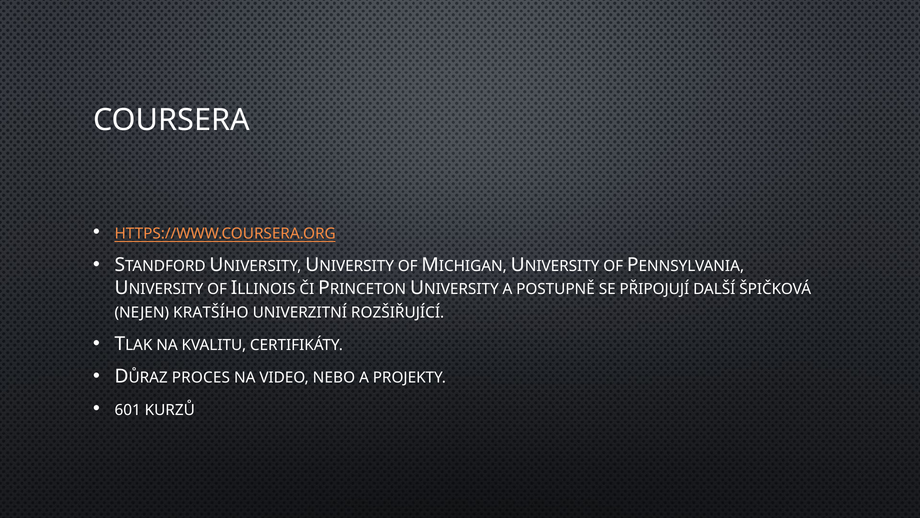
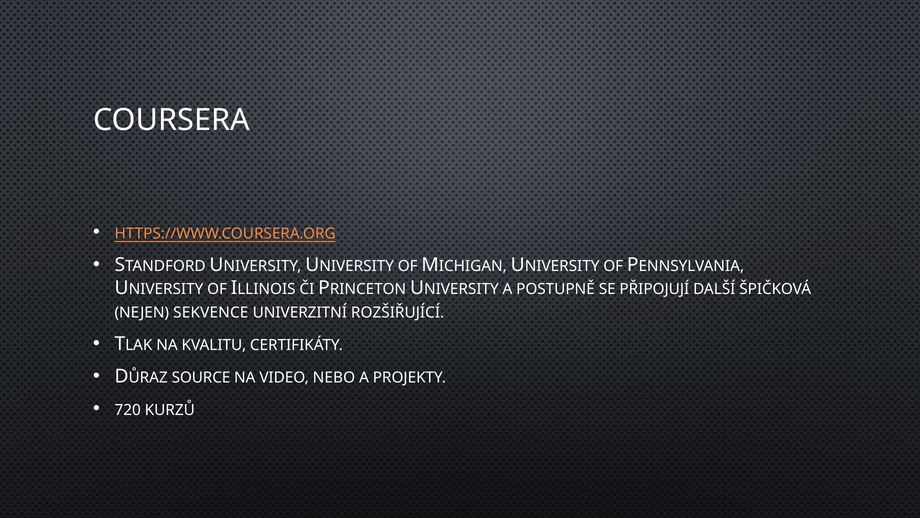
KRATŠÍHO: KRATŠÍHO -> SEKVENCE (211, 312)
PROCES: PROCES -> SOURCE (201, 377)
601: 601 -> 720 (128, 410)
